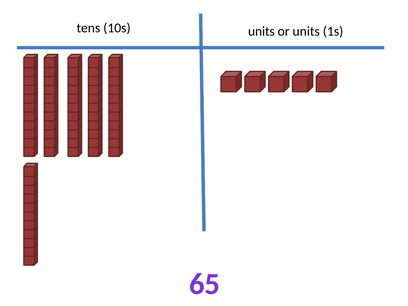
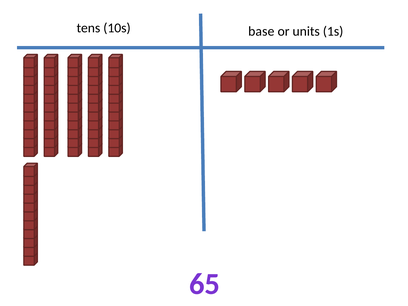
10s units: units -> base (261, 32)
